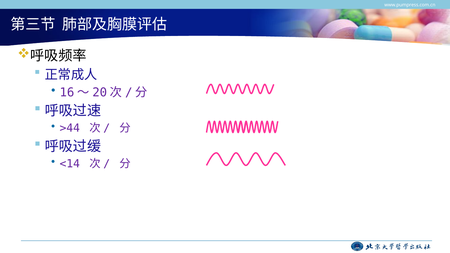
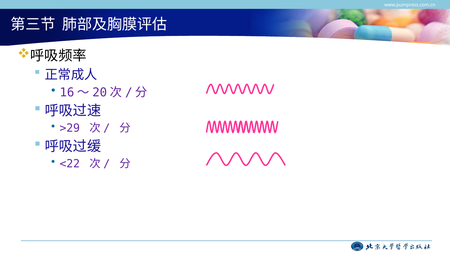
>44: >44 -> >29 (70, 128)
<14: <14 -> <22 (70, 164)
